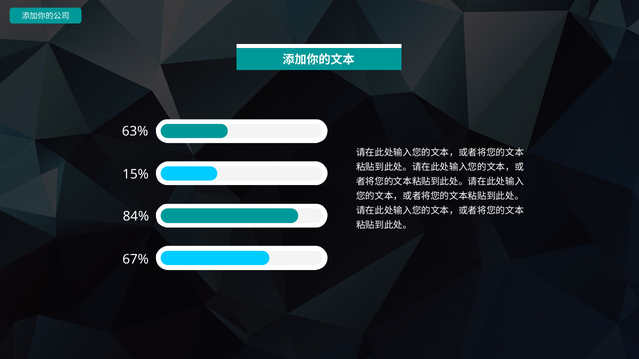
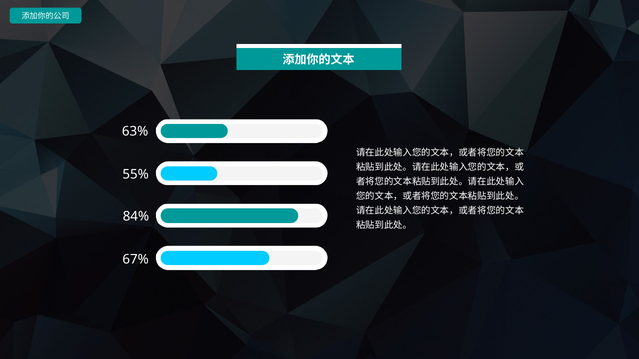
15%: 15% -> 55% (136, 174)
